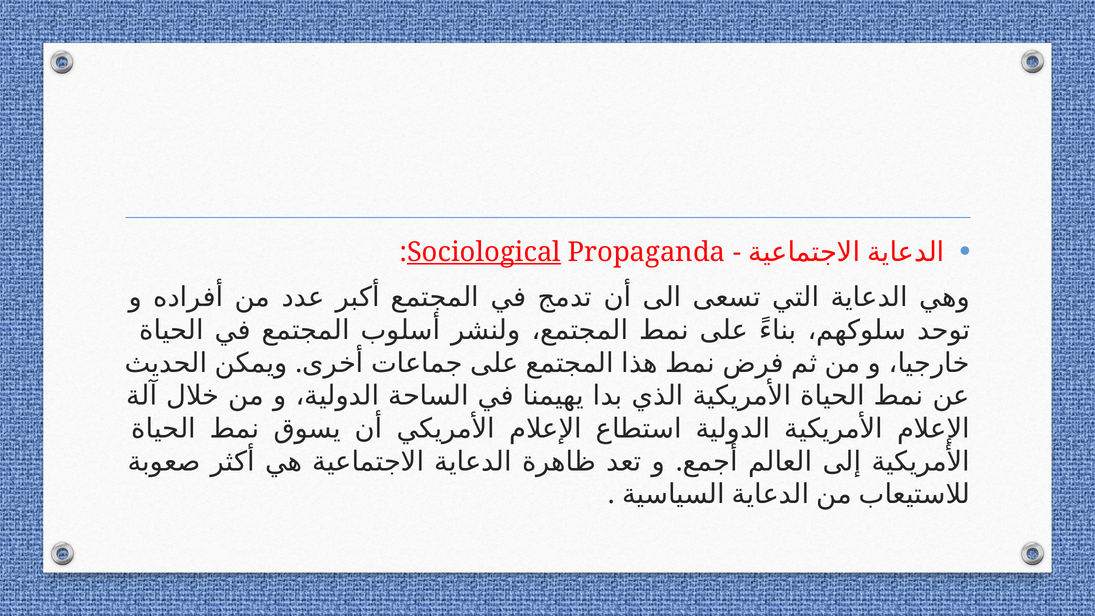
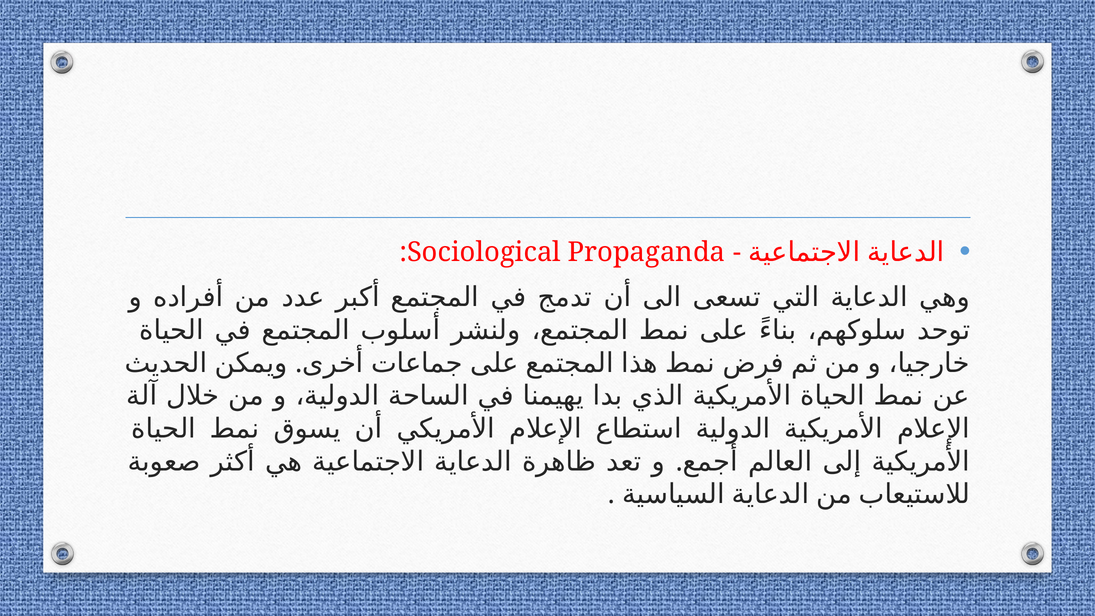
Sociological underline: present -> none (484, 252)
